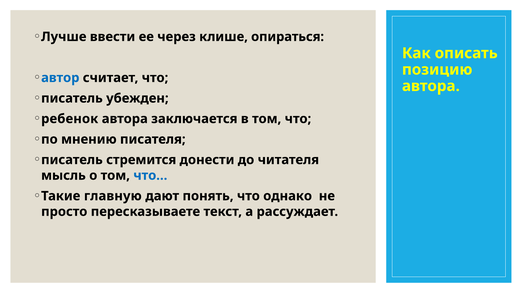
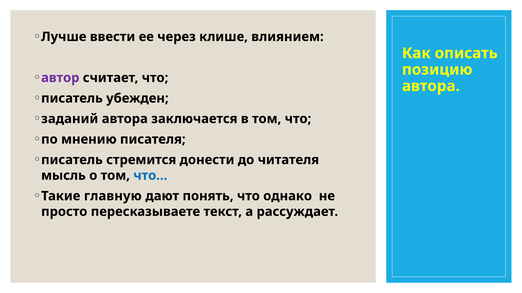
опираться: опираться -> влиянием (287, 37)
автор colour: blue -> purple (60, 78)
ребенок: ребенок -> заданий (70, 119)
